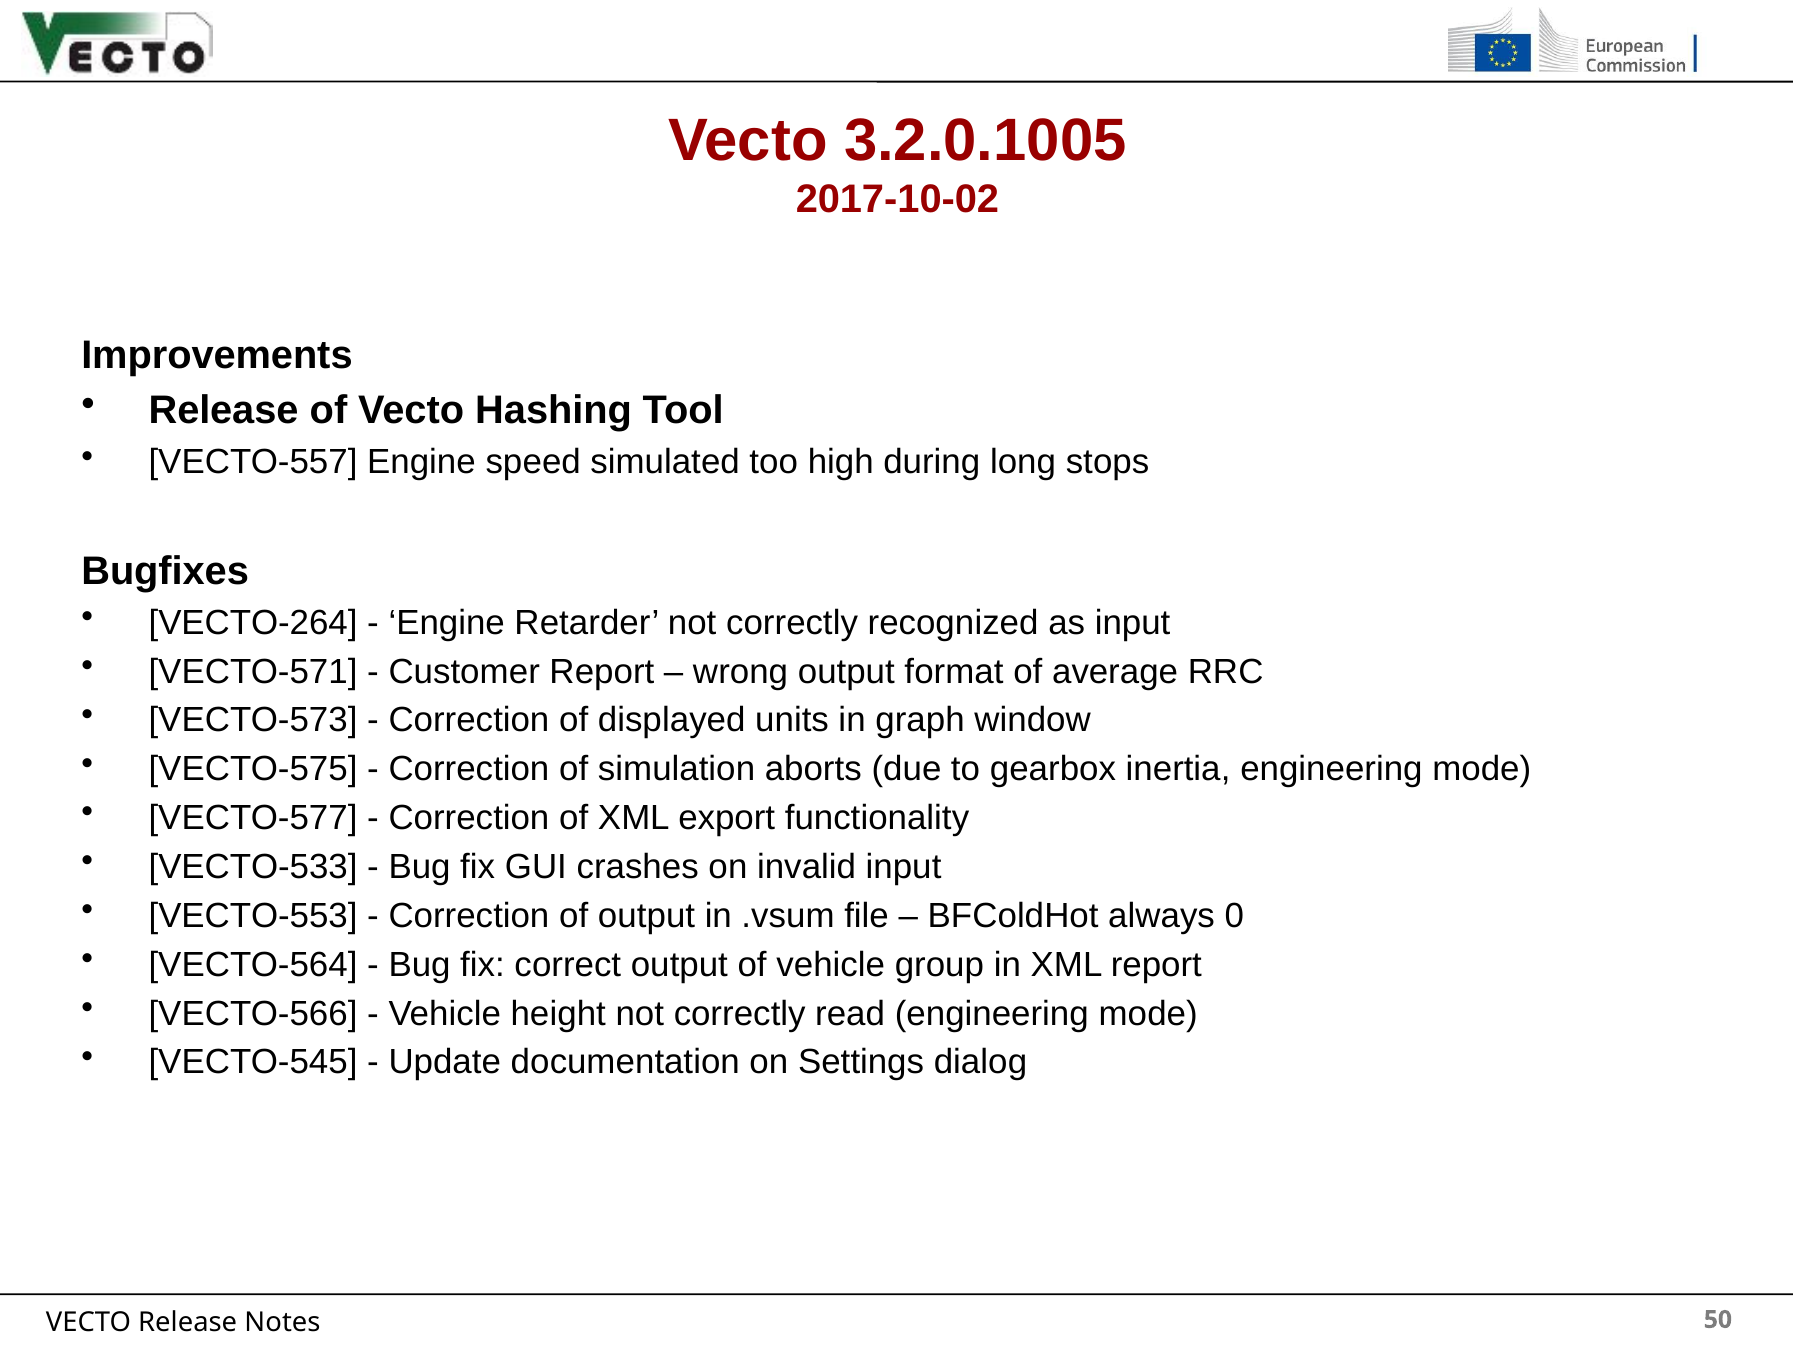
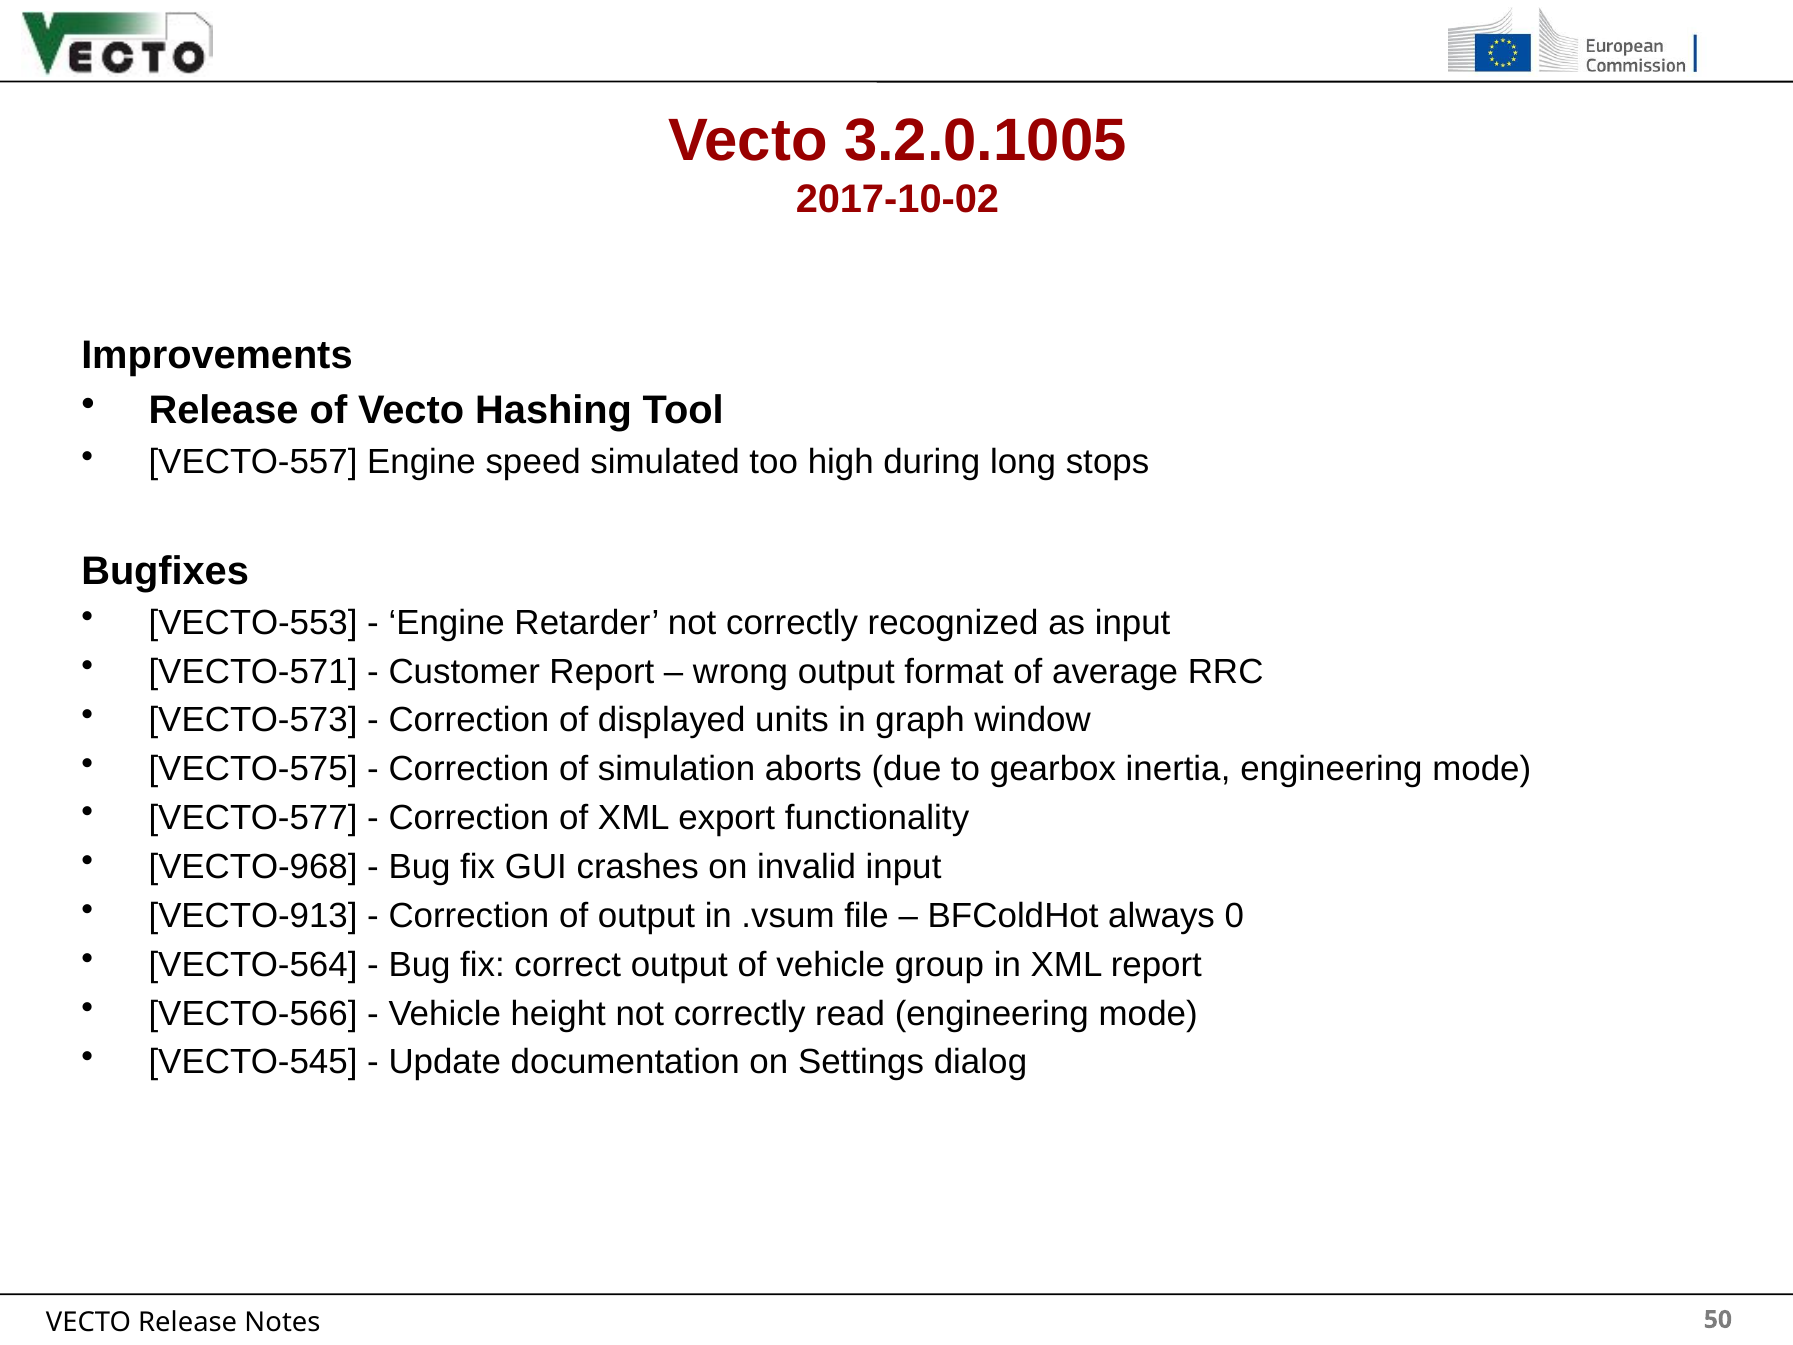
VECTO-264: VECTO-264 -> VECTO-553 (253, 623)
VECTO-533: VECTO-533 -> VECTO-968 (253, 867)
VECTO-553: VECTO-553 -> VECTO-913 (253, 916)
